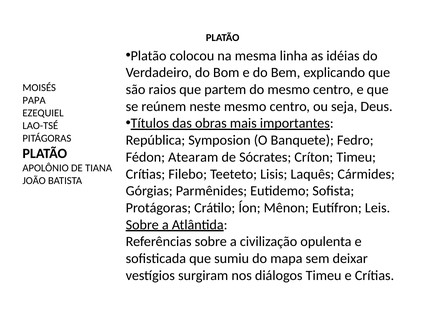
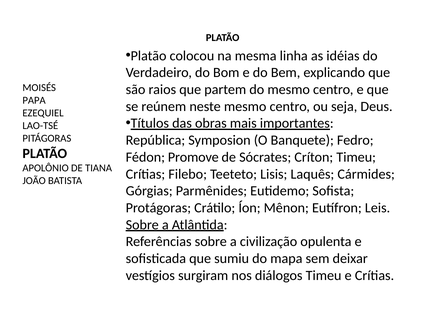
Atearam: Atearam -> Promove (193, 157)
